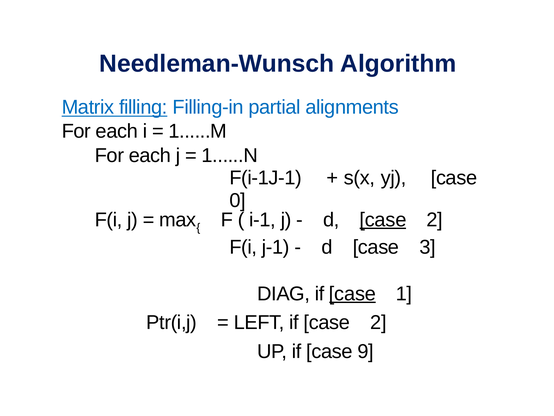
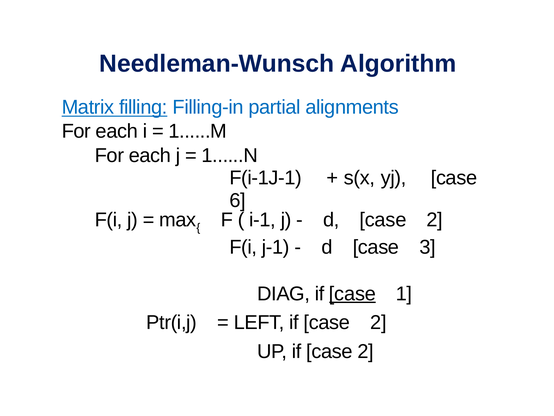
0: 0 -> 6 (238, 200)
case underline: present -> none (383, 220)
UP if case 9: 9 -> 2 (366, 351)
